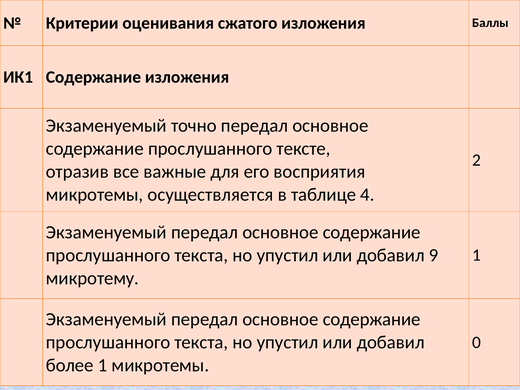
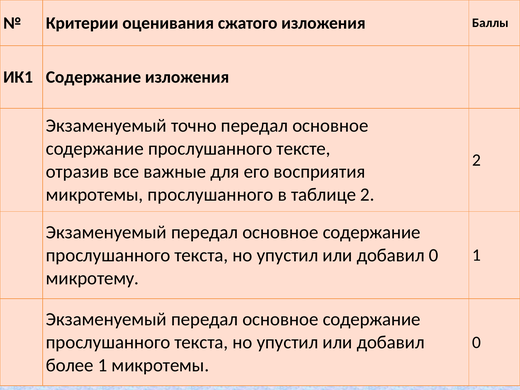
микротемы осуществляется: осуществляется -> прослушанного (210, 195)
таблице 4: 4 -> 2 (367, 195)
добавил 9: 9 -> 0 (434, 255)
